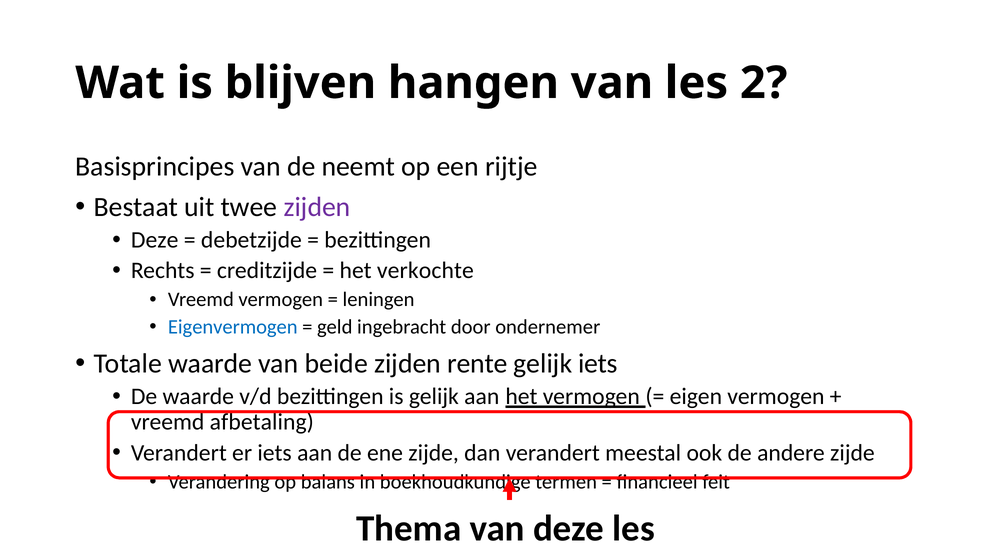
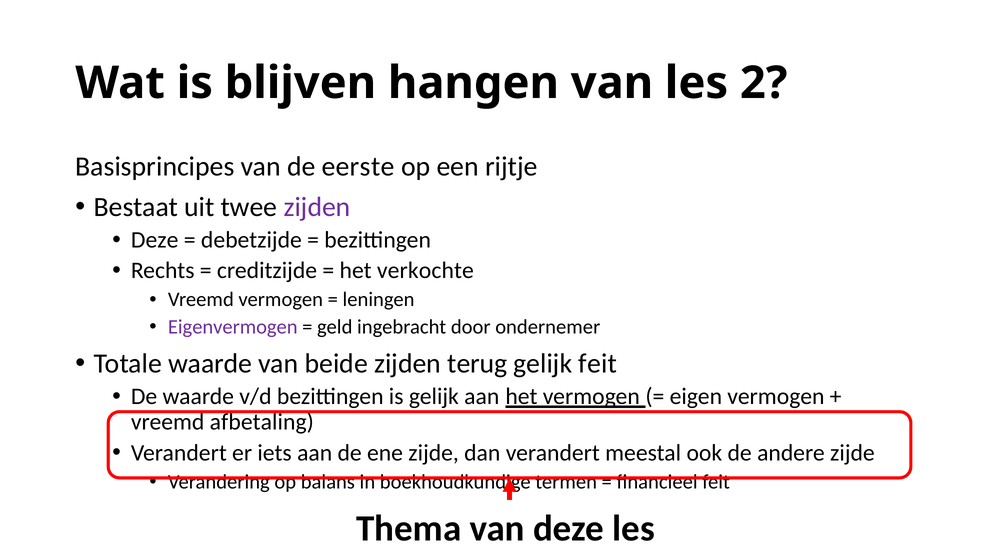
neemt: neemt -> eerste (358, 167)
Eigenvermogen colour: blue -> purple (233, 327)
rente: rente -> terug (477, 363)
gelijk iets: iets -> feit (598, 363)
